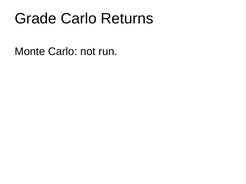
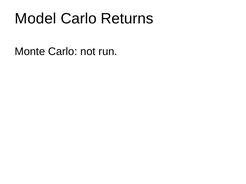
Grade: Grade -> Model (36, 19)
